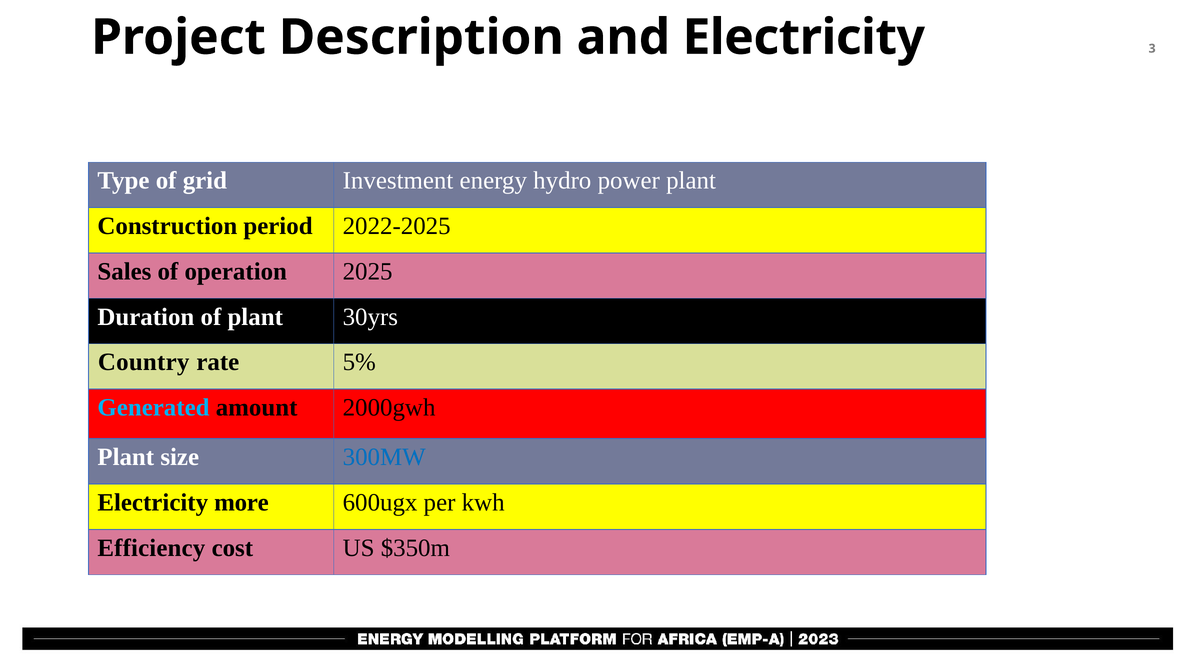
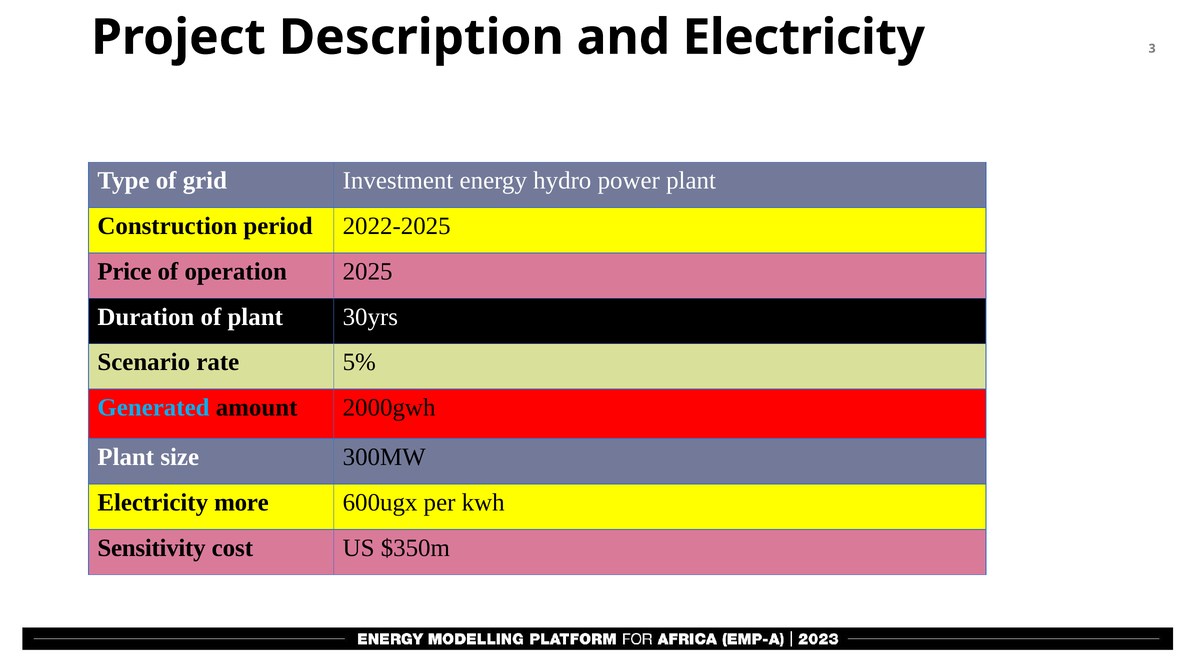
Sales: Sales -> Price (125, 272)
Country: Country -> Scenario (144, 362)
300MW colour: blue -> black (384, 457)
Efficiency: Efficiency -> Sensitivity (152, 548)
